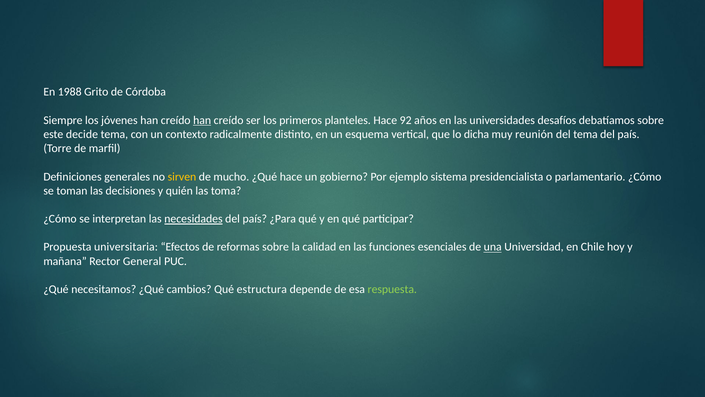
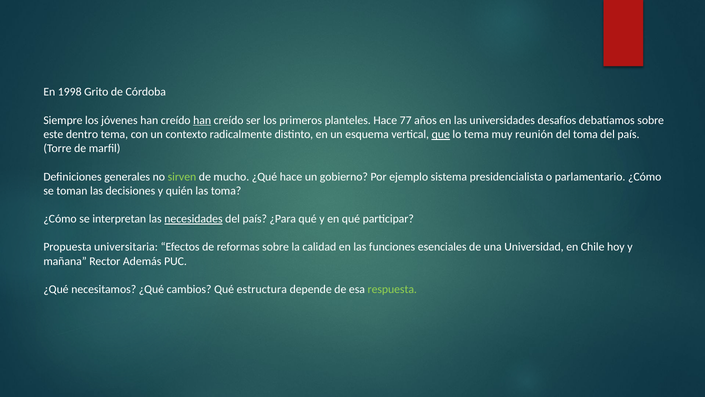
1988: 1988 -> 1998 (70, 92)
92: 92 -> 77 (406, 120)
decide: decide -> dentro (82, 134)
que underline: none -> present (441, 134)
lo dicha: dicha -> tema (476, 134)
del tema: tema -> toma (585, 134)
sirven colour: yellow -> light green (182, 176)
una underline: present -> none (493, 247)
General: General -> Además (142, 261)
